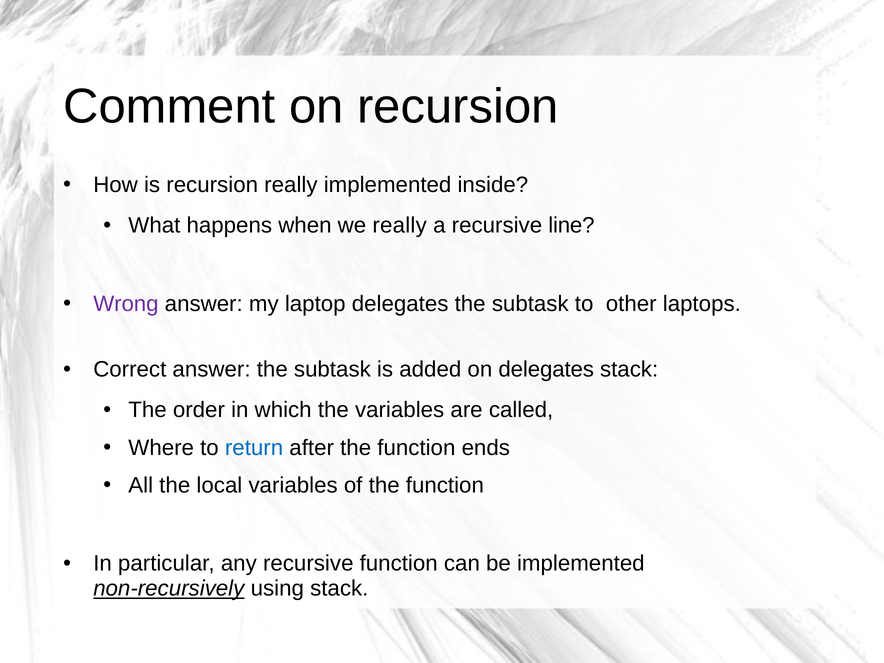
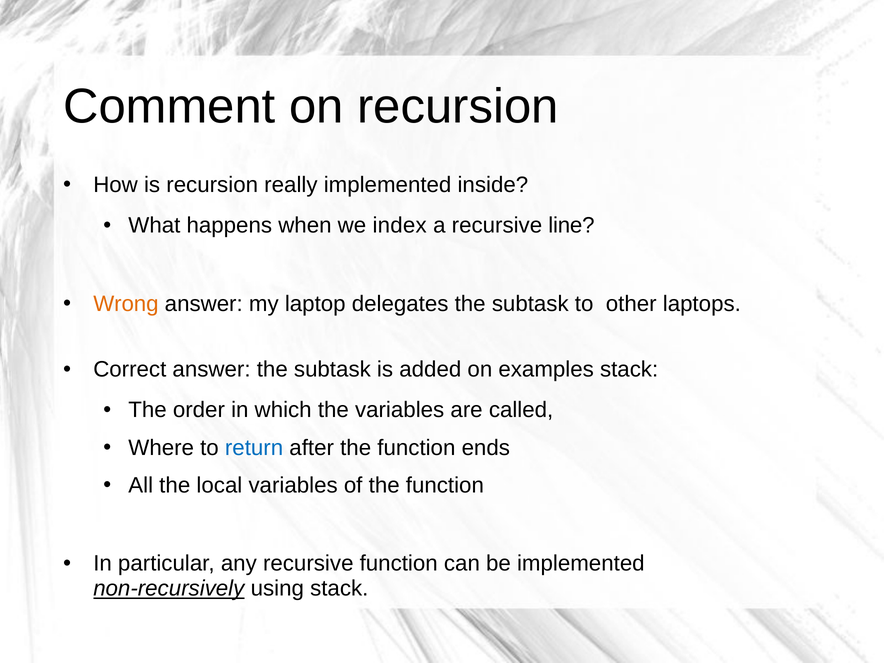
we really: really -> index (400, 225)
Wrong colour: purple -> orange (126, 304)
on delegates: delegates -> examples (546, 369)
